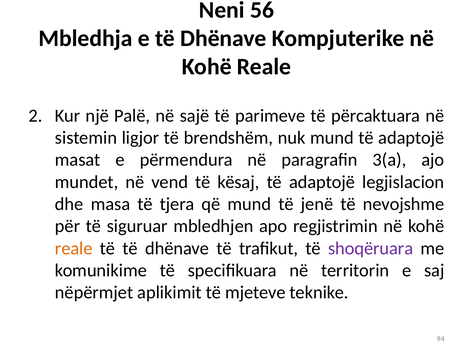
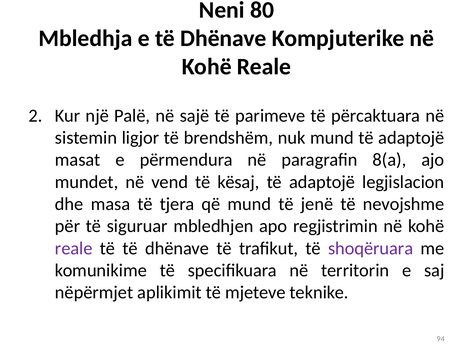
56: 56 -> 80 (262, 10)
3(a: 3(a -> 8(a (389, 160)
reale colour: orange -> purple (74, 248)
